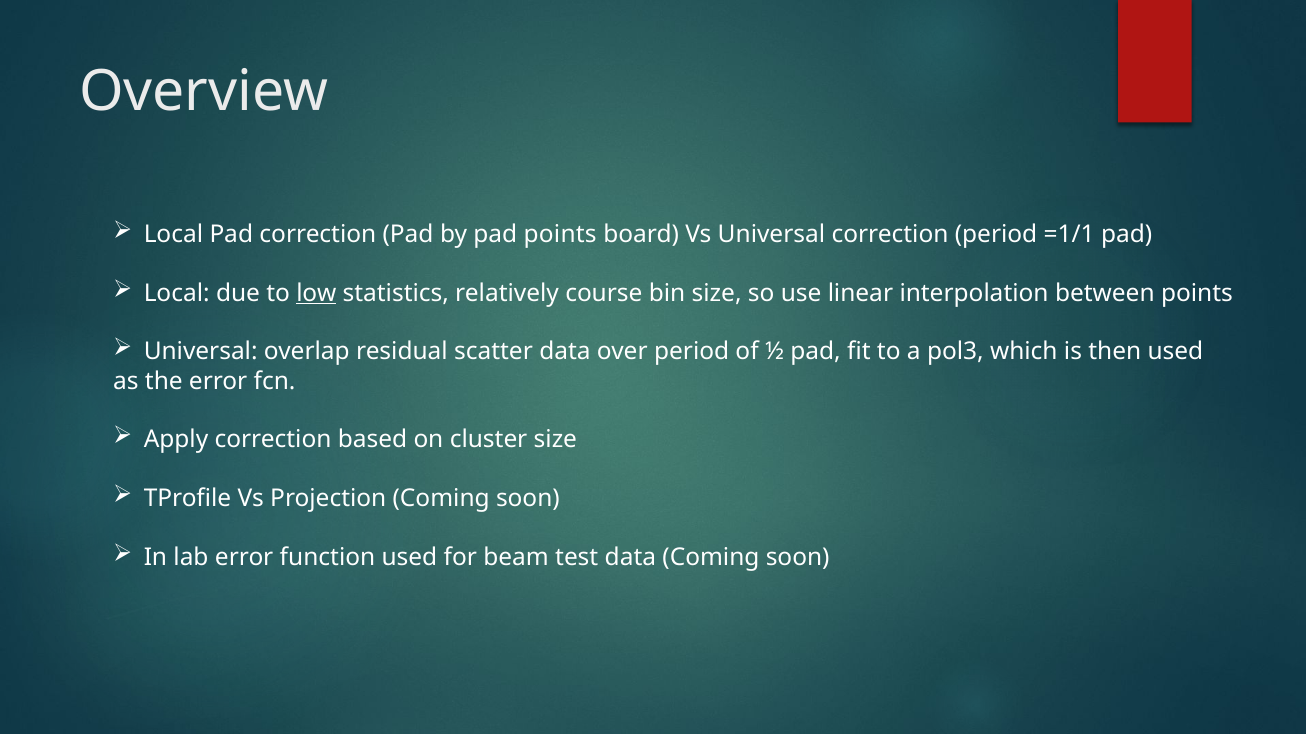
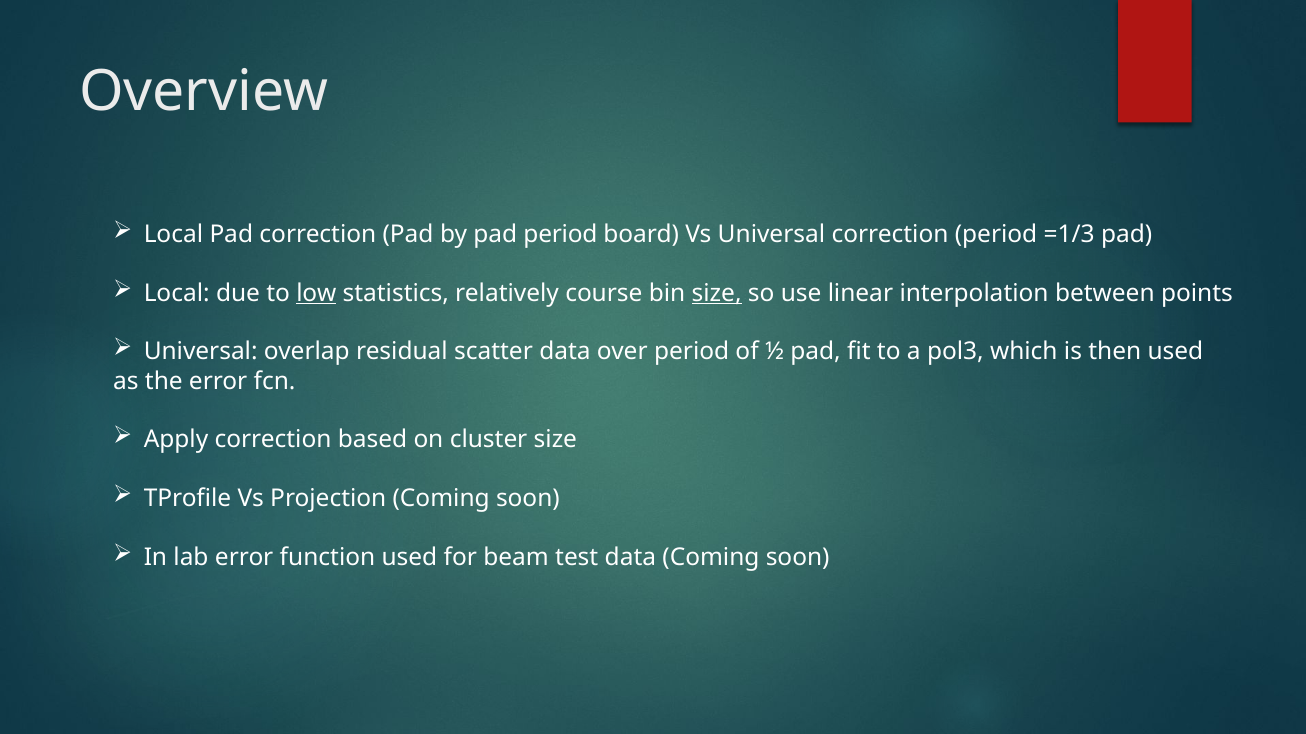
pad points: points -> period (560, 234)
=1/1: =1/1 -> =1/3 (1069, 234)
size underline: none -> present (717, 293)
